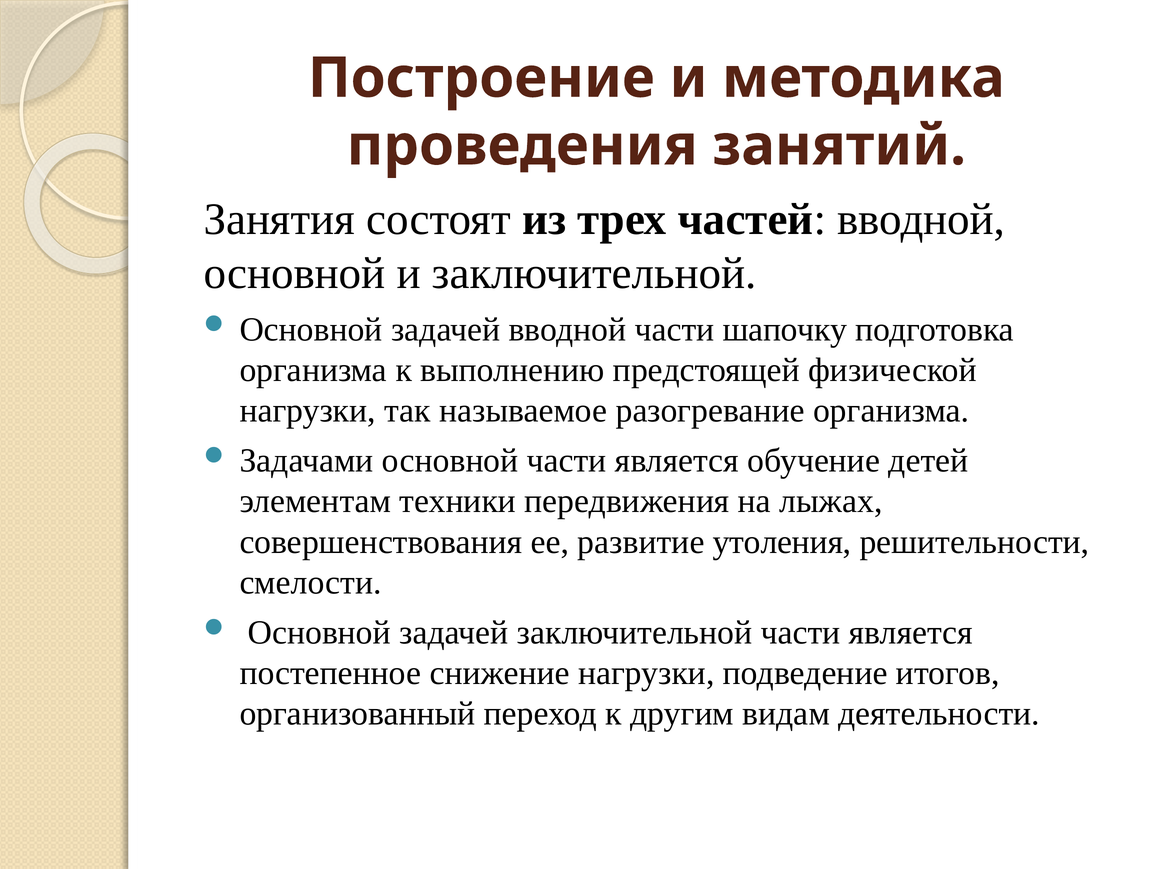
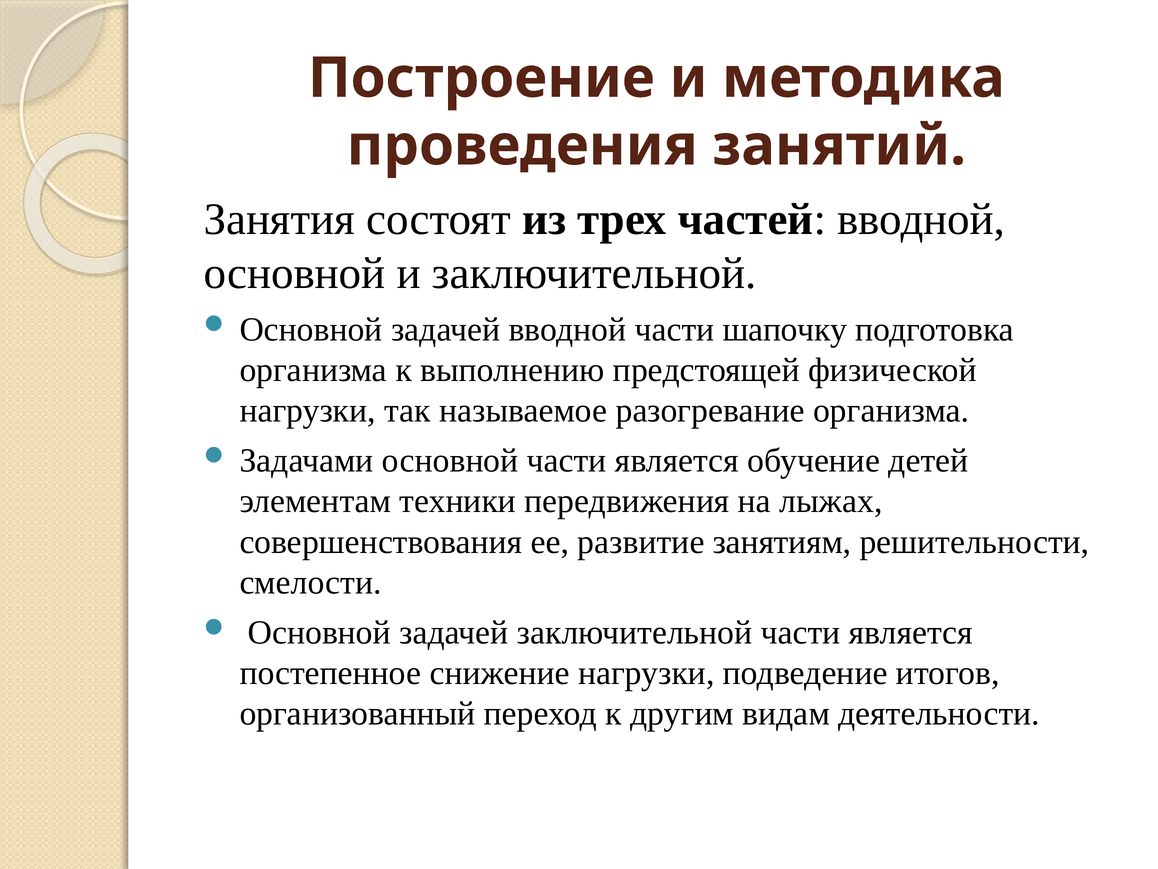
утоления: утоления -> занятиям (782, 542)
